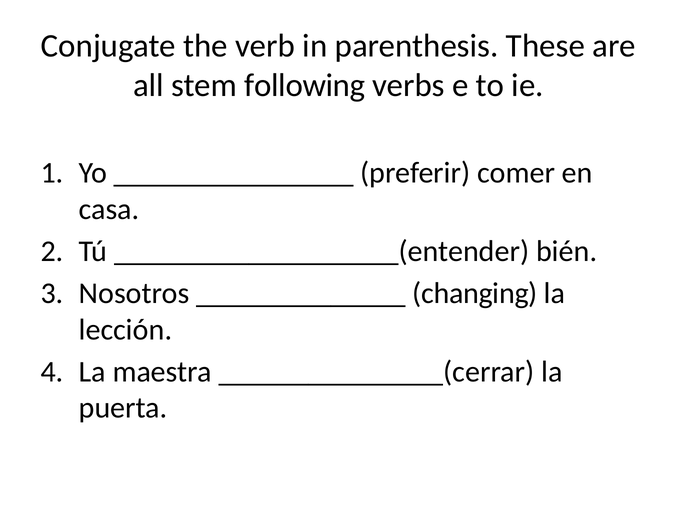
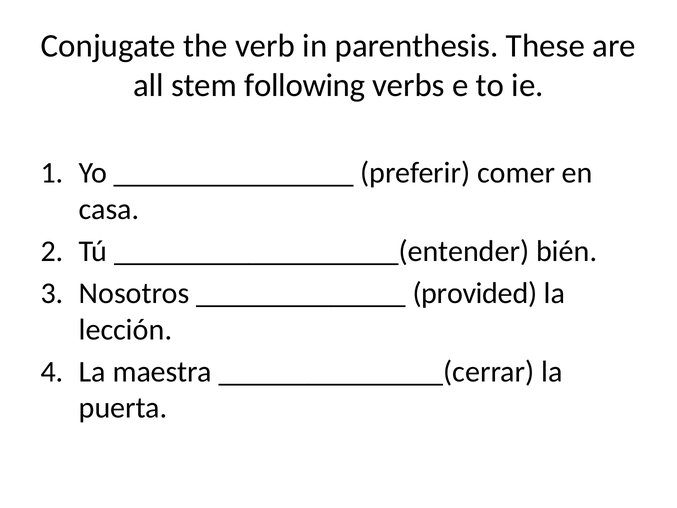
changing: changing -> provided (475, 293)
